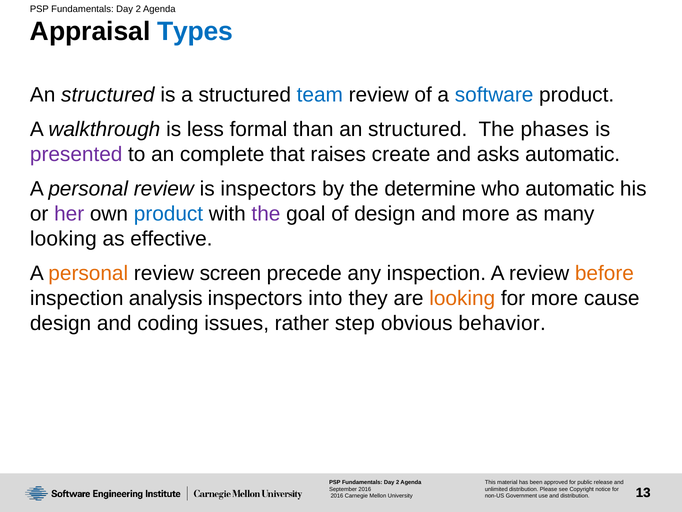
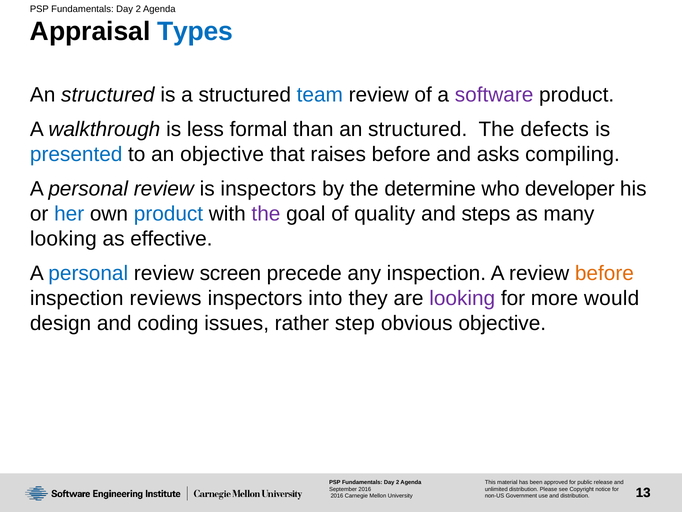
software colour: blue -> purple (494, 95)
phases: phases -> defects (555, 129)
presented colour: purple -> blue (76, 154)
an complete: complete -> objective (222, 154)
raises create: create -> before (401, 154)
asks automatic: automatic -> compiling (573, 154)
who automatic: automatic -> developer (570, 189)
her colour: purple -> blue (69, 214)
of design: design -> quality (385, 214)
and more: more -> steps (486, 214)
personal colour: orange -> blue (88, 273)
analysis: analysis -> reviews (166, 298)
looking colour: orange -> purple (462, 298)
cause: cause -> would (612, 298)
obvious behavior: behavior -> objective (502, 323)
